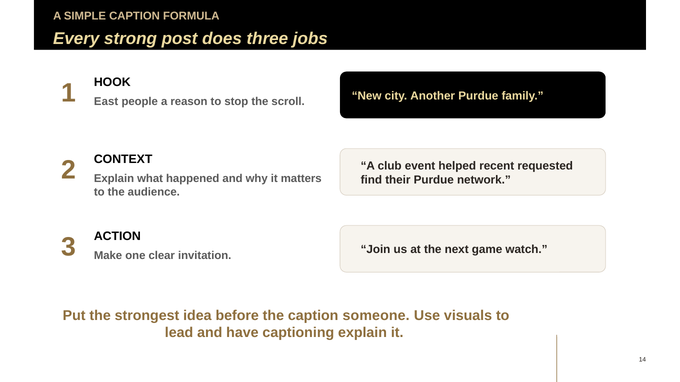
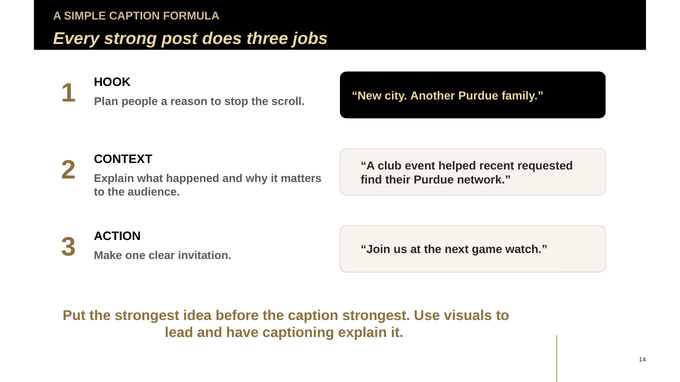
East: East -> Plan (106, 102)
caption someone: someone -> strongest (376, 316)
